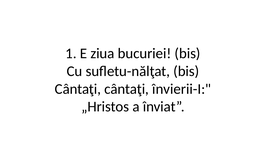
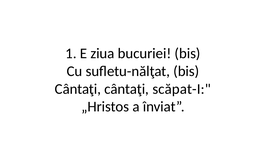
învierii-I: învierii-I -> scăpat-I (182, 89)
